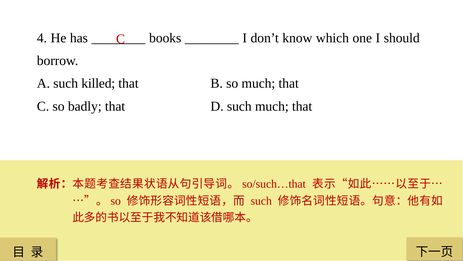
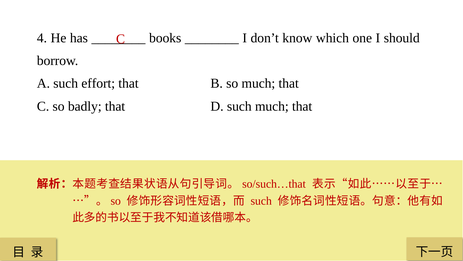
killed: killed -> effort (98, 83)
